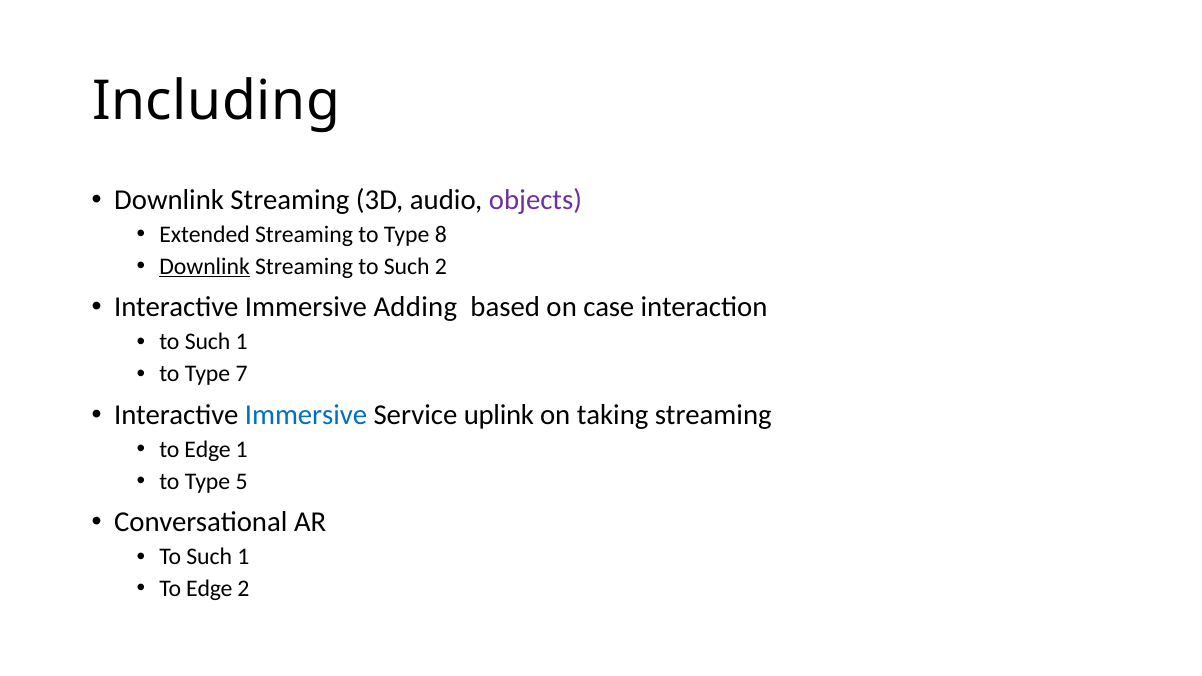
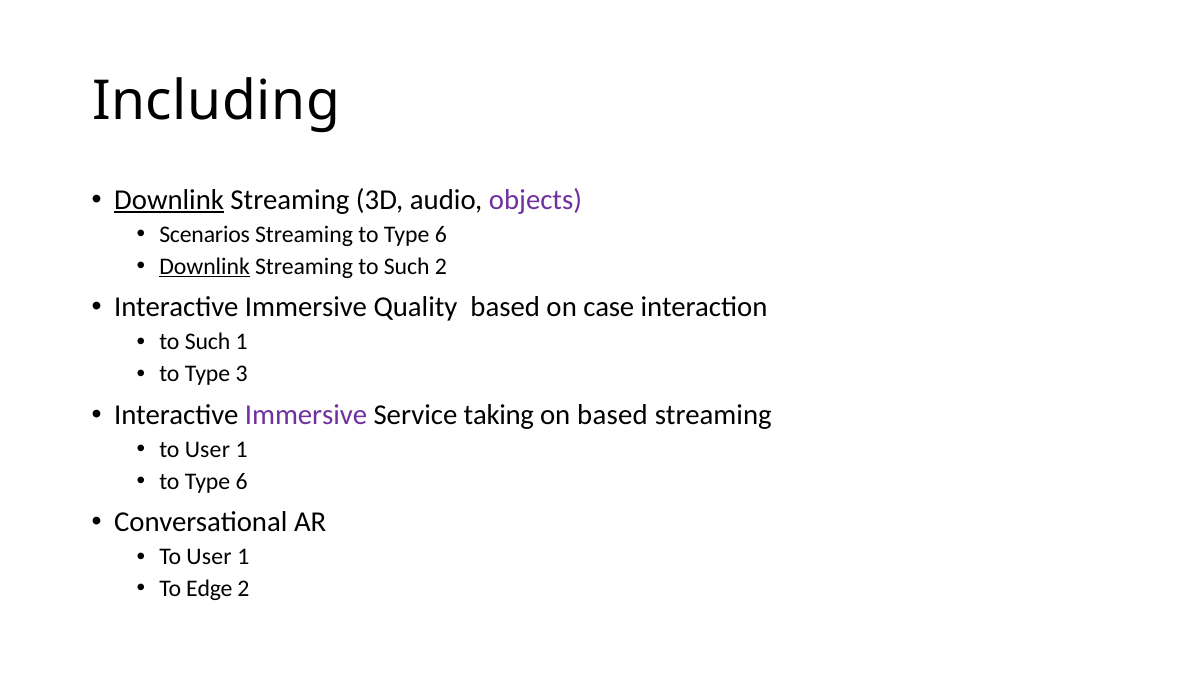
Downlink underline: none -> present (169, 200)
Extended: Extended -> Scenarios (205, 235)
Streaming to Type 8: 8 -> 6 (441, 235)
Adding: Adding -> Quality (415, 307)
7: 7 -> 3 (242, 374)
Immersive colour: blue -> purple (306, 415)
uplink: uplink -> taking (499, 415)
on taking: taking -> based (612, 415)
Edge: Edge -> User (207, 450)
5: 5 -> 6 (242, 481)
Such: Such -> User (209, 557)
